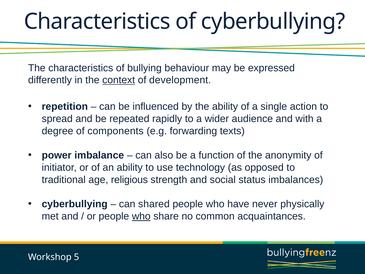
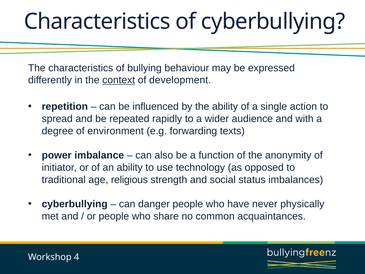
components: components -> environment (116, 131)
shared: shared -> danger (154, 204)
who underline: present -> none (141, 216)
5: 5 -> 4 (77, 257)
